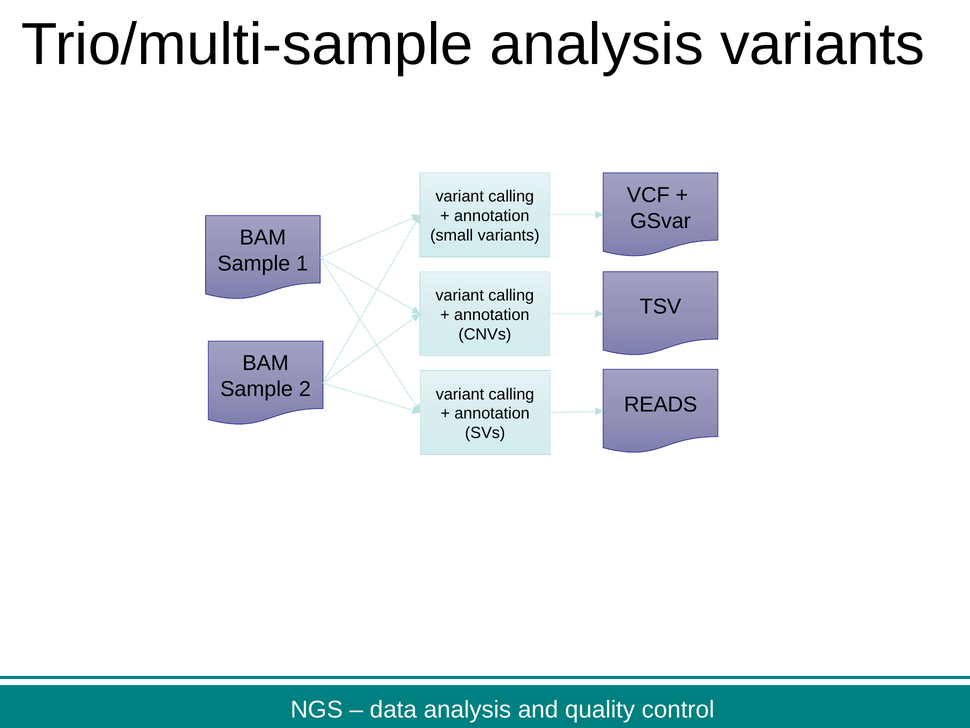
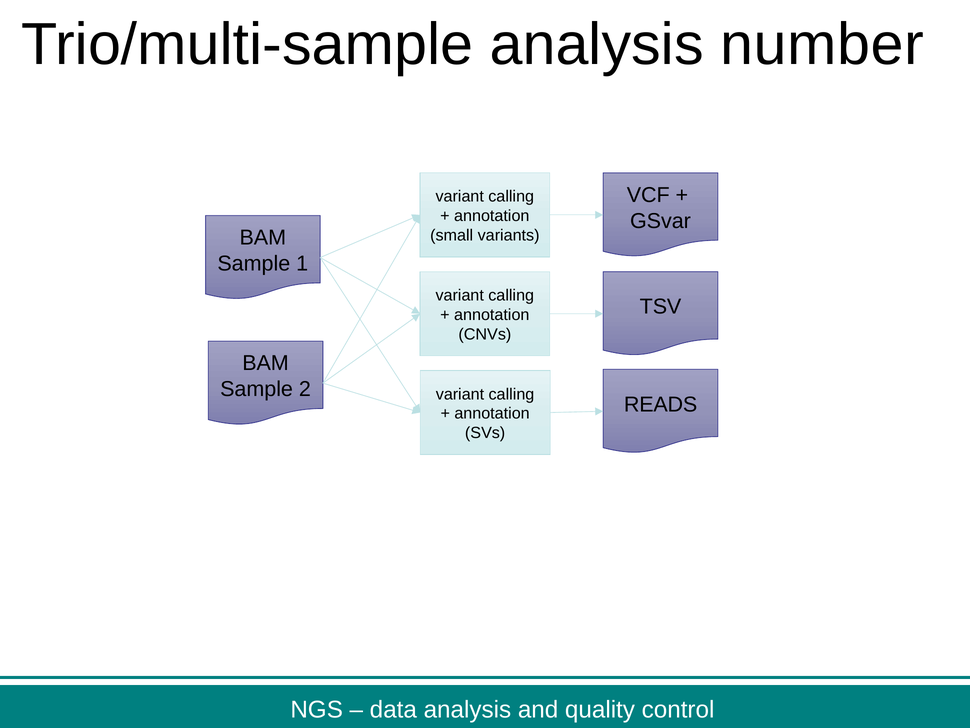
analysis variants: variants -> number (822, 45)
